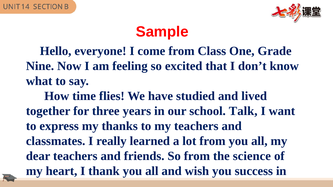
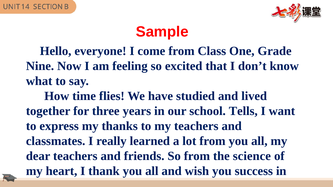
Talk: Talk -> Tells (243, 111)
